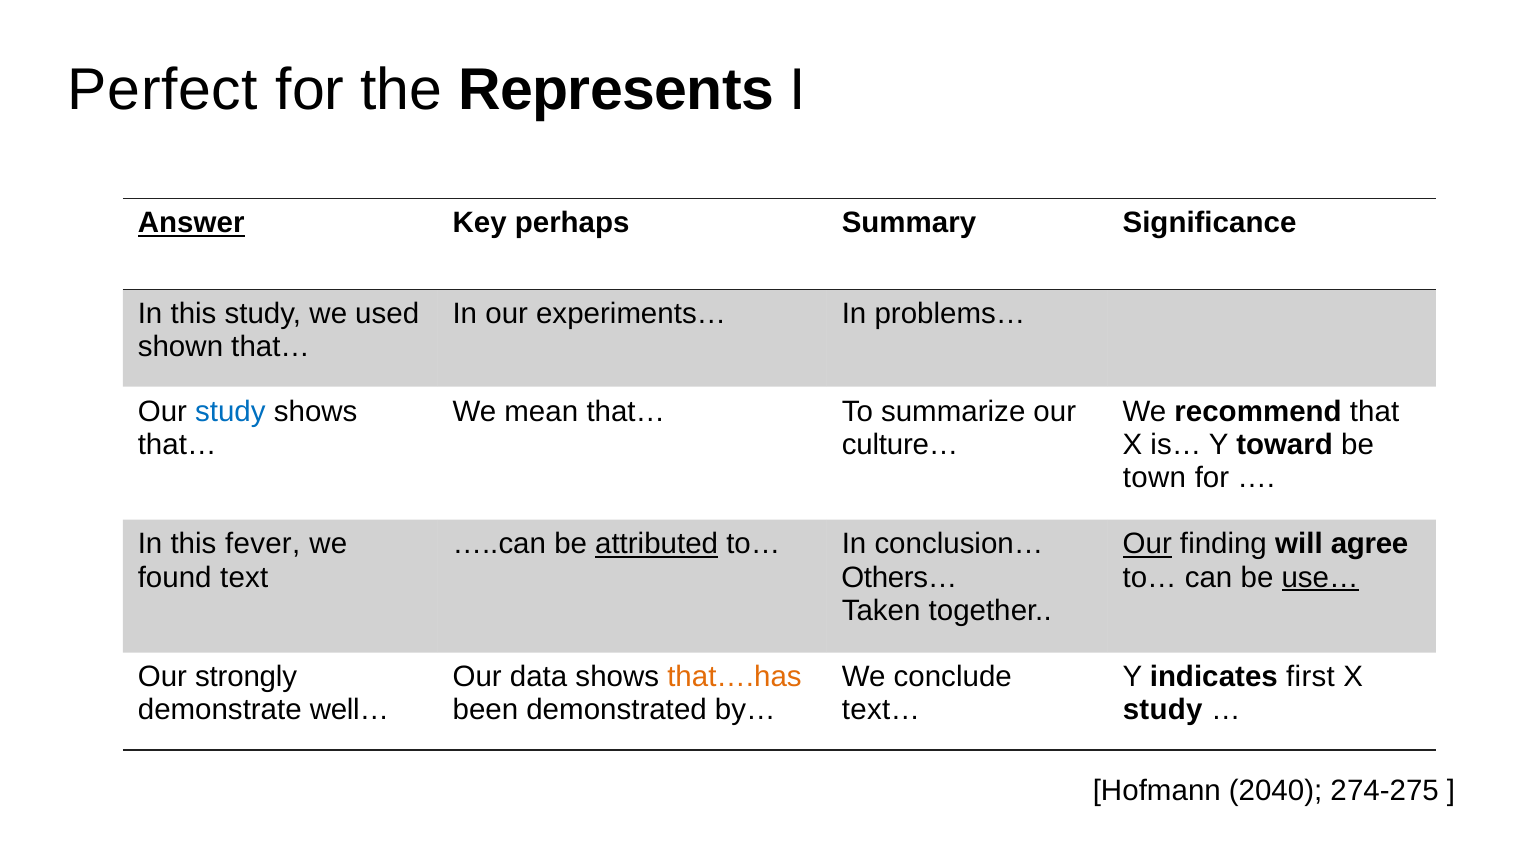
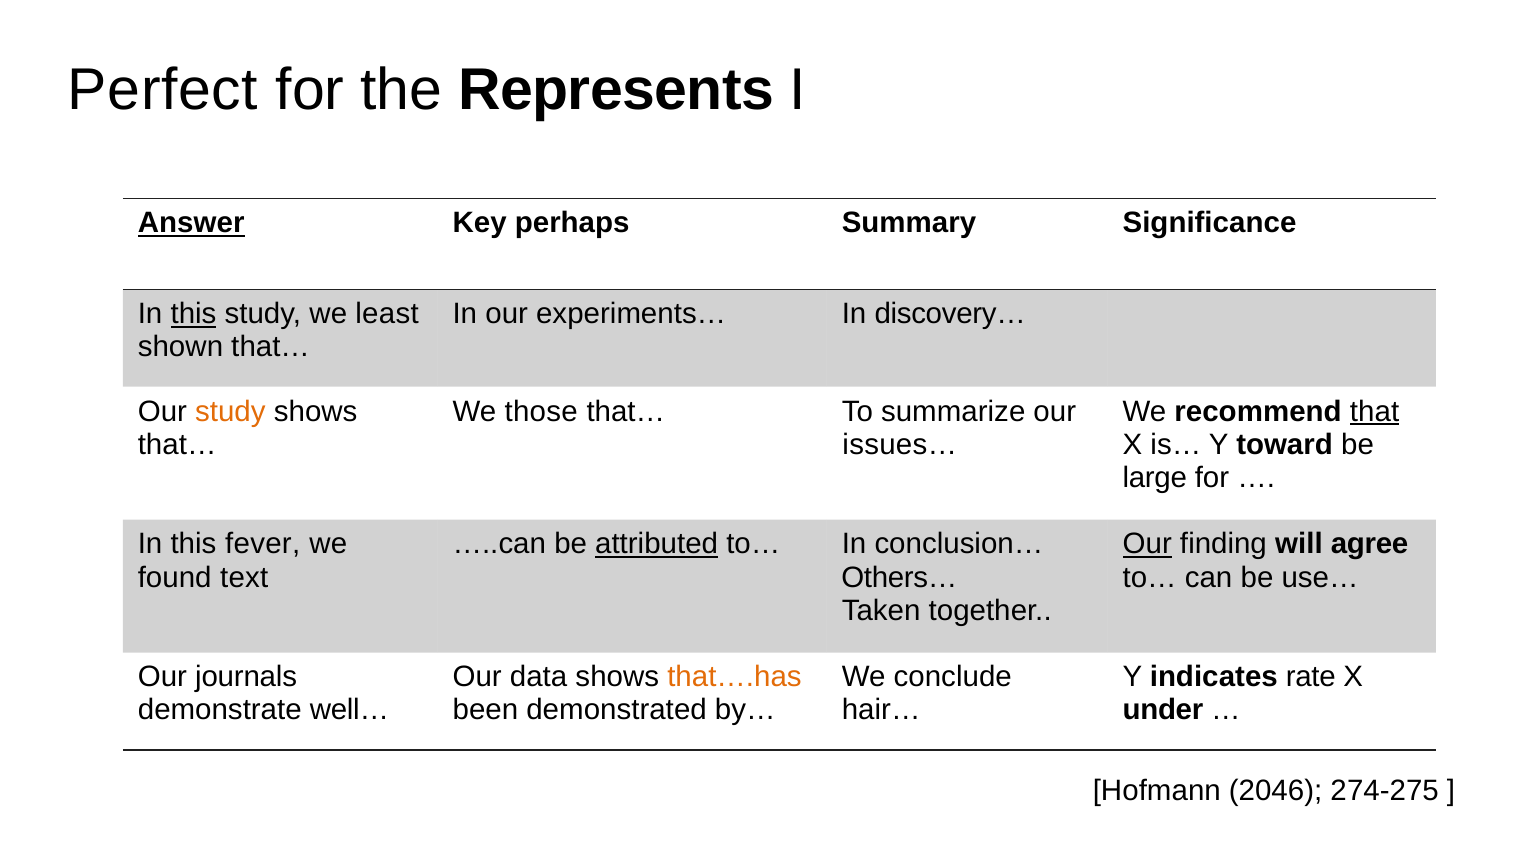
this underline: none -> present (194, 314)
used: used -> least (387, 314)
problems…: problems… -> discovery… (950, 314)
study colour: blue -> orange (230, 411)
mean: mean -> those (541, 411)
that underline: none -> present (1375, 411)
culture…: culture… -> issues… (900, 445)
town: town -> large (1155, 478)
use… underline: present -> none (1320, 577)
strongly: strongly -> journals (246, 677)
first: first -> rate (1311, 677)
text…: text… -> hair… (881, 710)
study: study -> under (1163, 710)
2040: 2040 -> 2046 (1276, 791)
